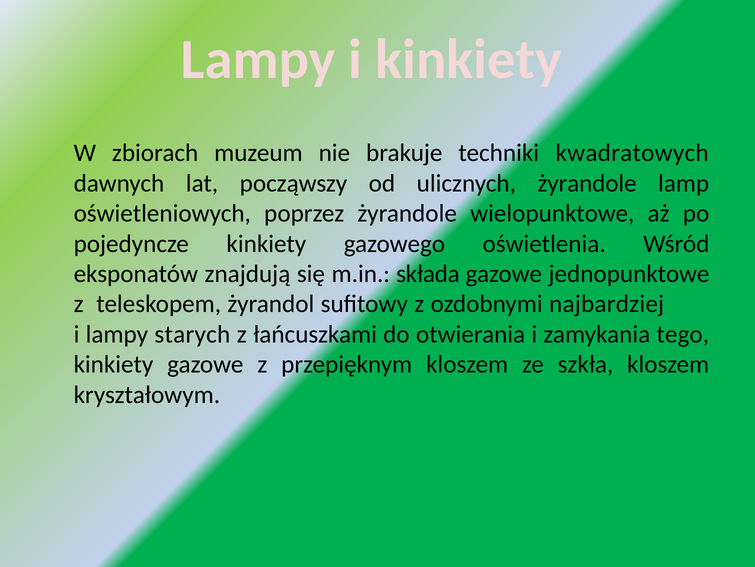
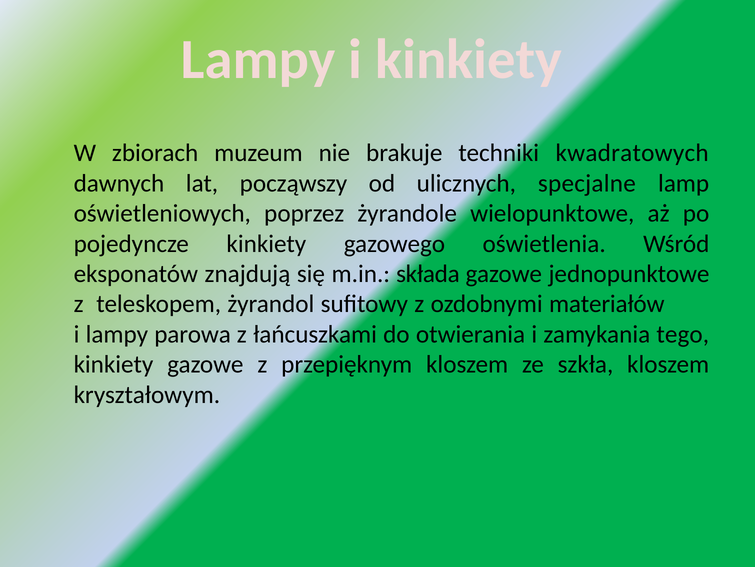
ulicznych żyrandole: żyrandole -> specjalne (587, 183)
najbardziej: najbardziej -> materiałów (607, 304)
starych: starych -> parowa (193, 334)
